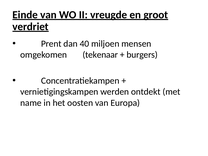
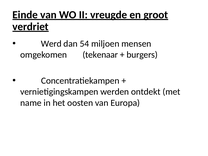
Prent: Prent -> Werd (51, 44)
40: 40 -> 54 (84, 44)
